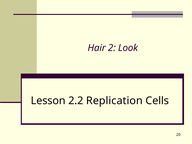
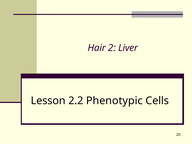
Look: Look -> Liver (128, 48)
Replication: Replication -> Phenotypic (114, 101)
